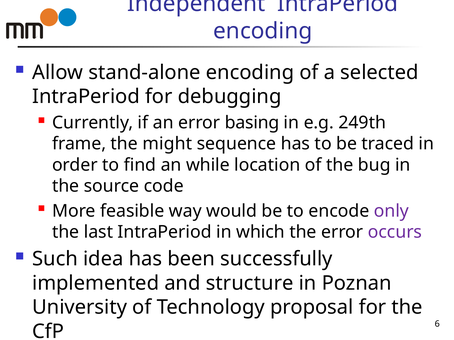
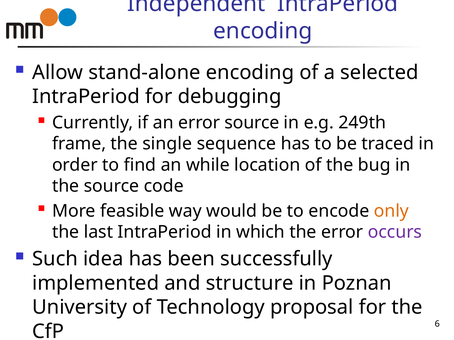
error basing: basing -> source (252, 123)
might: might -> single (167, 144)
only colour: purple -> orange (391, 211)
